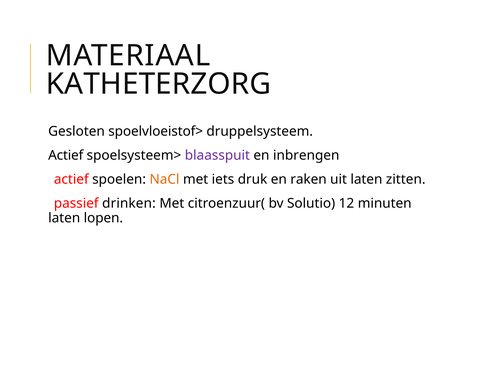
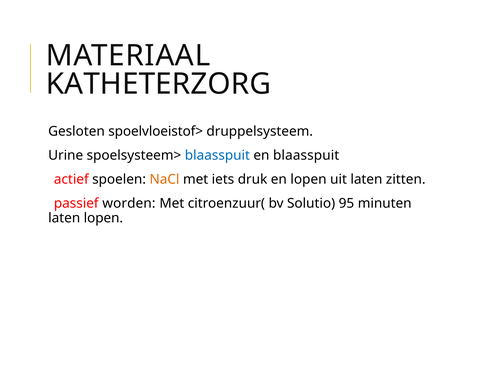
Actief: Actief -> Urine (66, 155)
blaasspuit colour: purple -> blue (217, 155)
en inbrengen: inbrengen -> blaasspuit (306, 155)
en raken: raken -> lopen (308, 180)
drinken: drinken -> worden (129, 204)
12: 12 -> 95 (346, 204)
